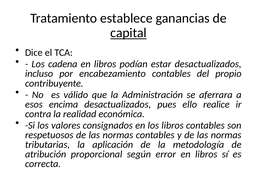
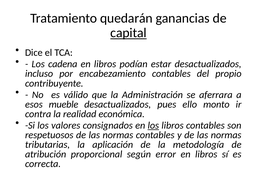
establece: establece -> quedarán (126, 18)
encima: encima -> mueble (64, 104)
realice: realice -> monto (216, 104)
los underline: none -> present (153, 125)
